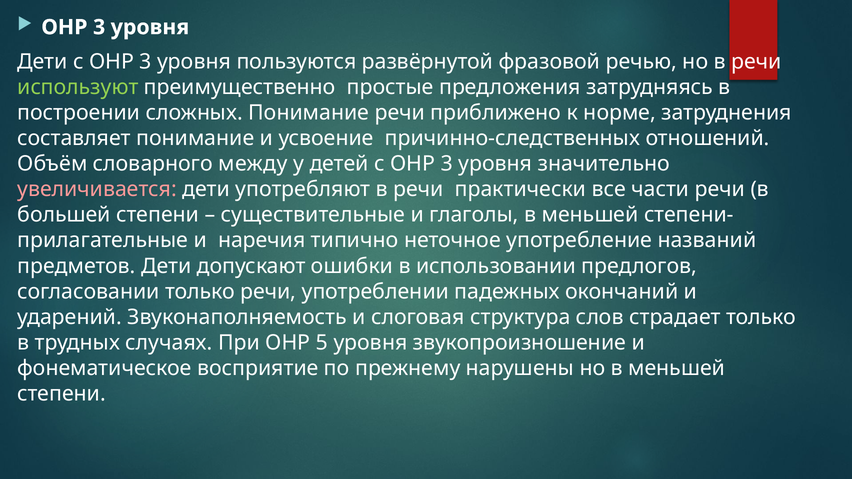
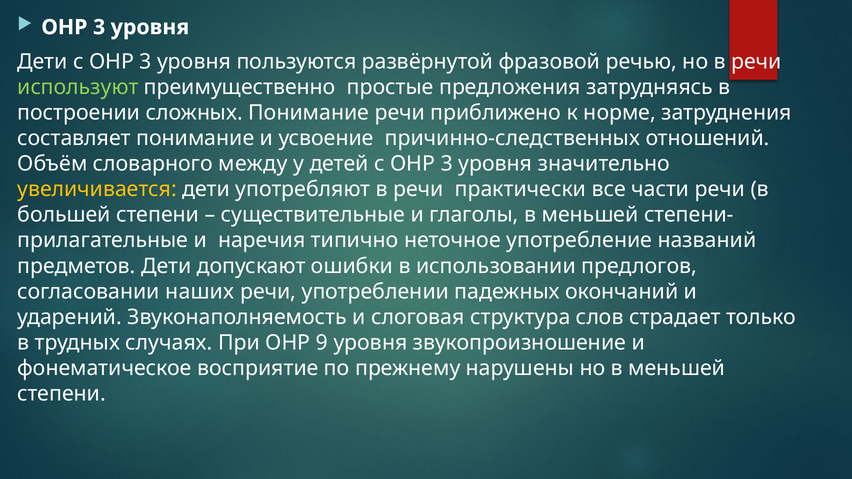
увеличивается colour: pink -> yellow (97, 189)
согласовании только: только -> наших (200, 292)
5: 5 -> 9 (322, 343)
